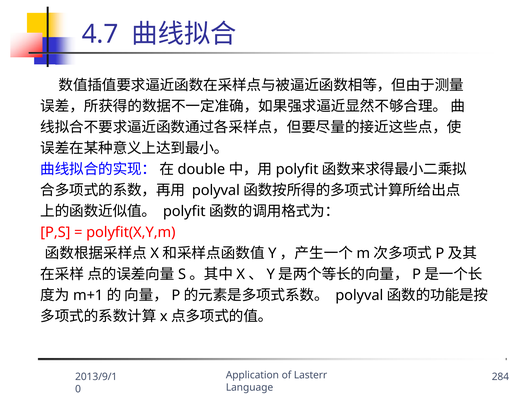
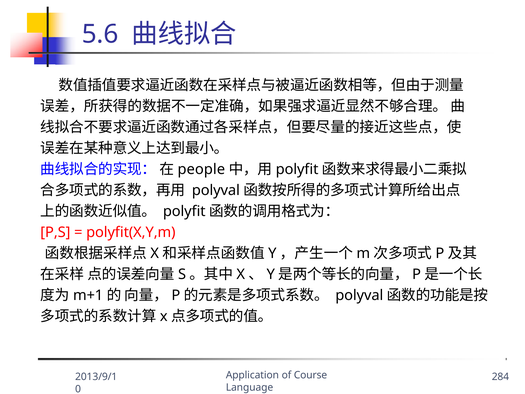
4.7: 4.7 -> 5.6 (100, 34)
double: double -> people (201, 169)
Lasterr: Lasterr -> Course (311, 375)
